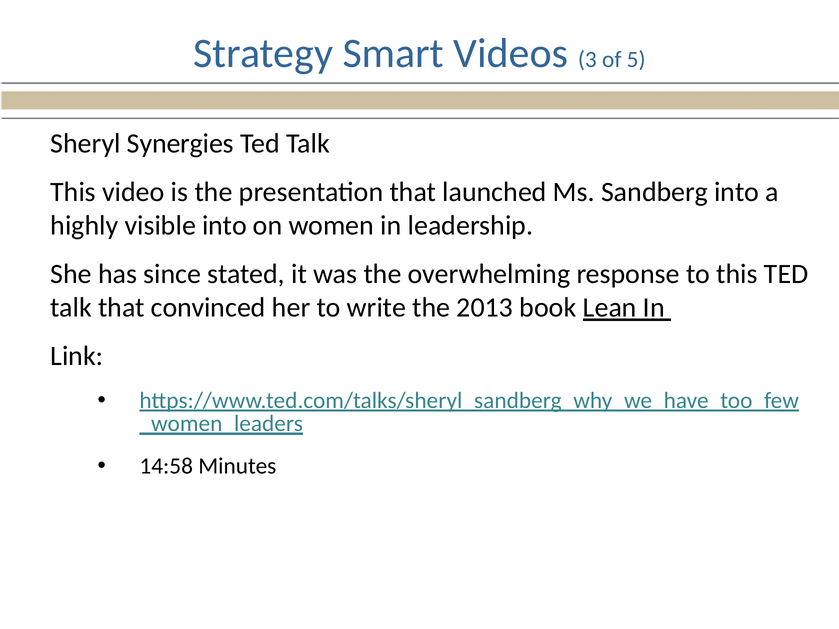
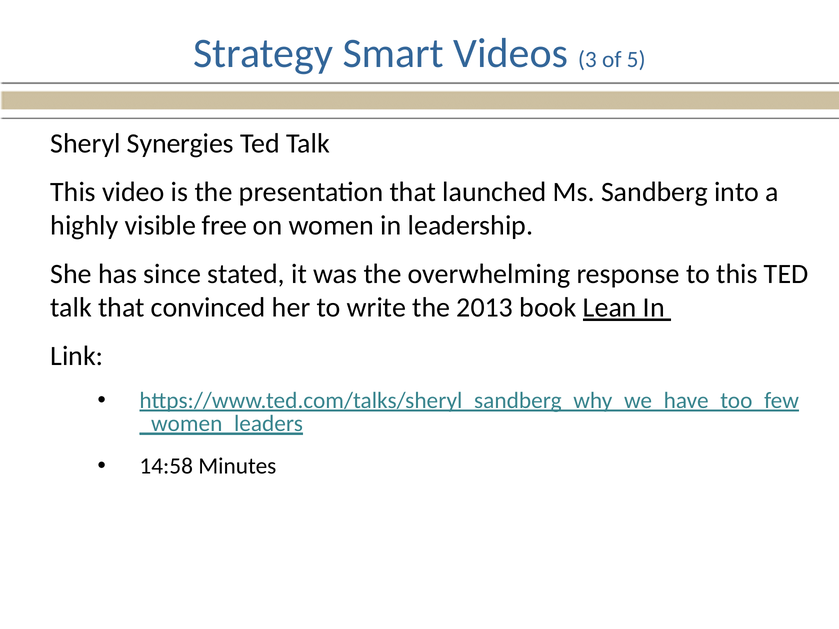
visible into: into -> free (225, 226)
